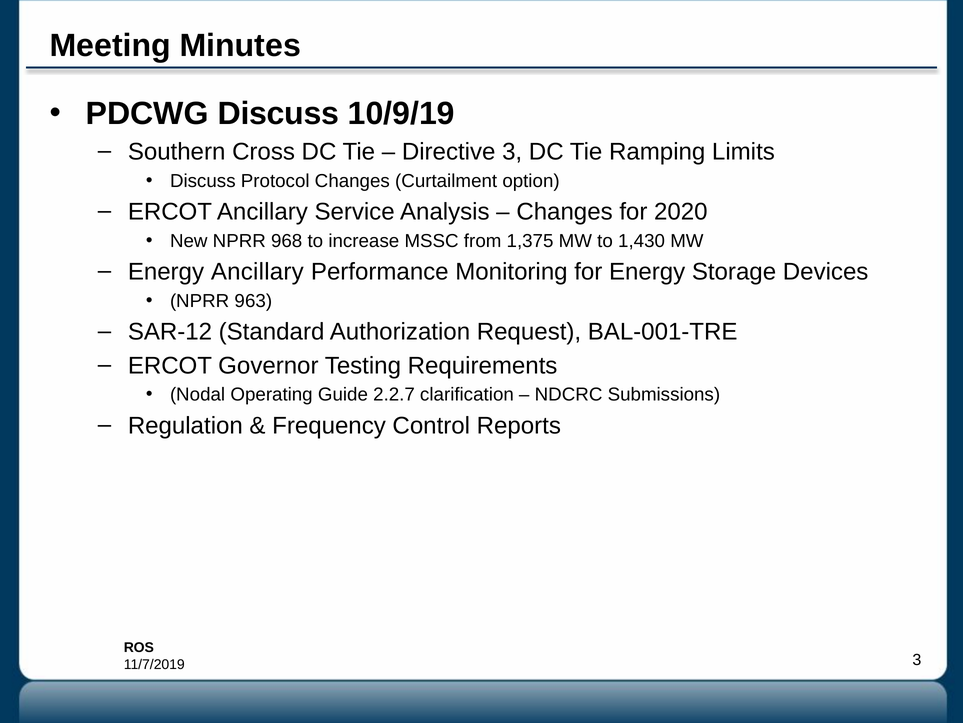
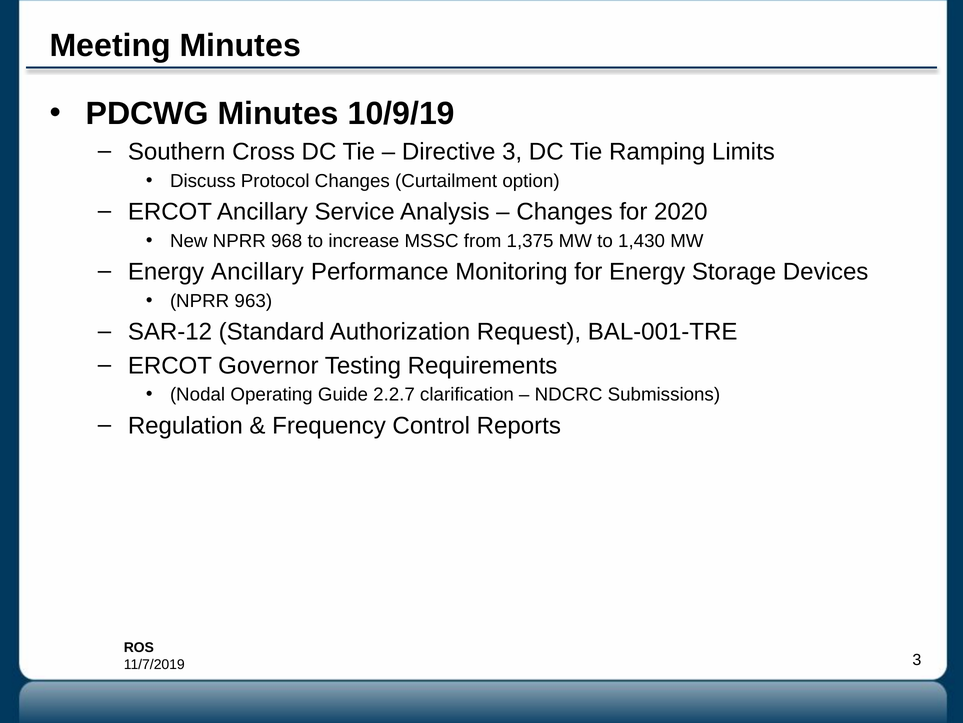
PDCWG Discuss: Discuss -> Minutes (278, 114)
